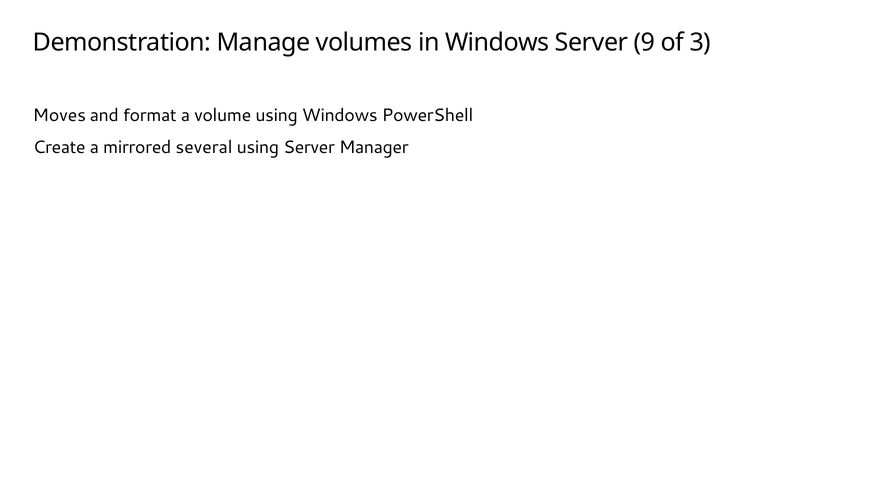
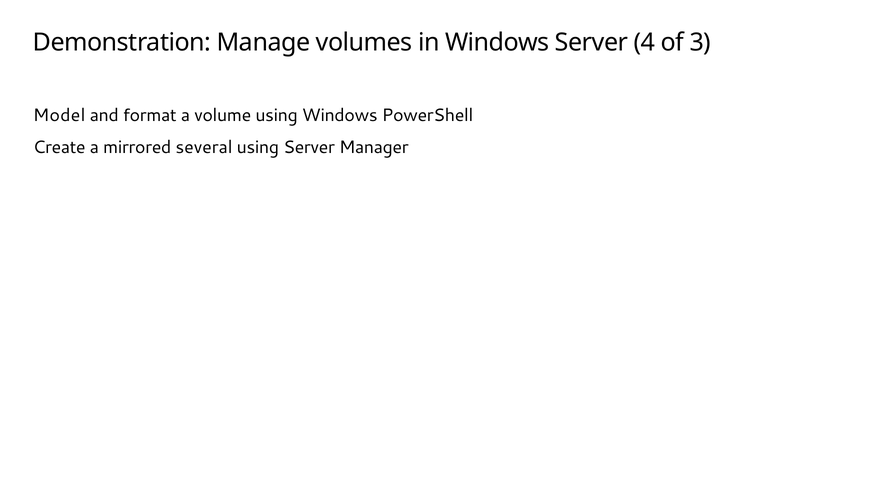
9: 9 -> 4 (644, 42)
Moves: Moves -> Model (59, 115)
